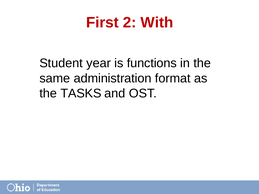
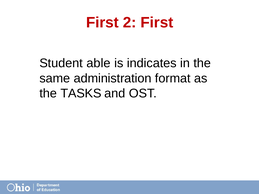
2 With: With -> First (157, 23)
year: year -> able (98, 63)
functions: functions -> indicates (152, 63)
